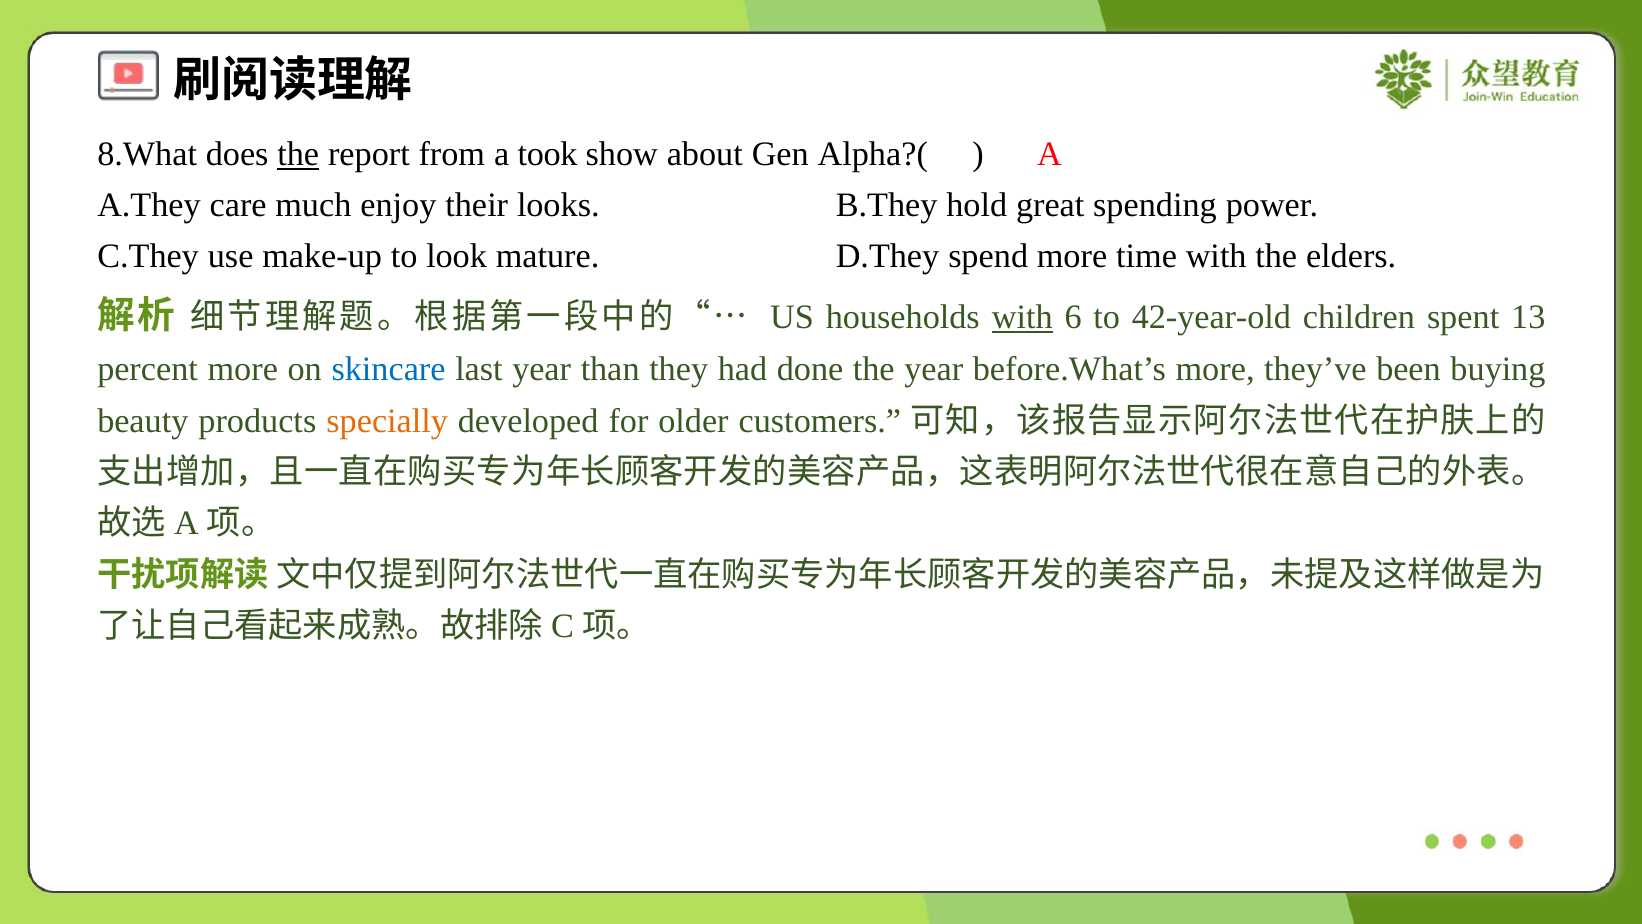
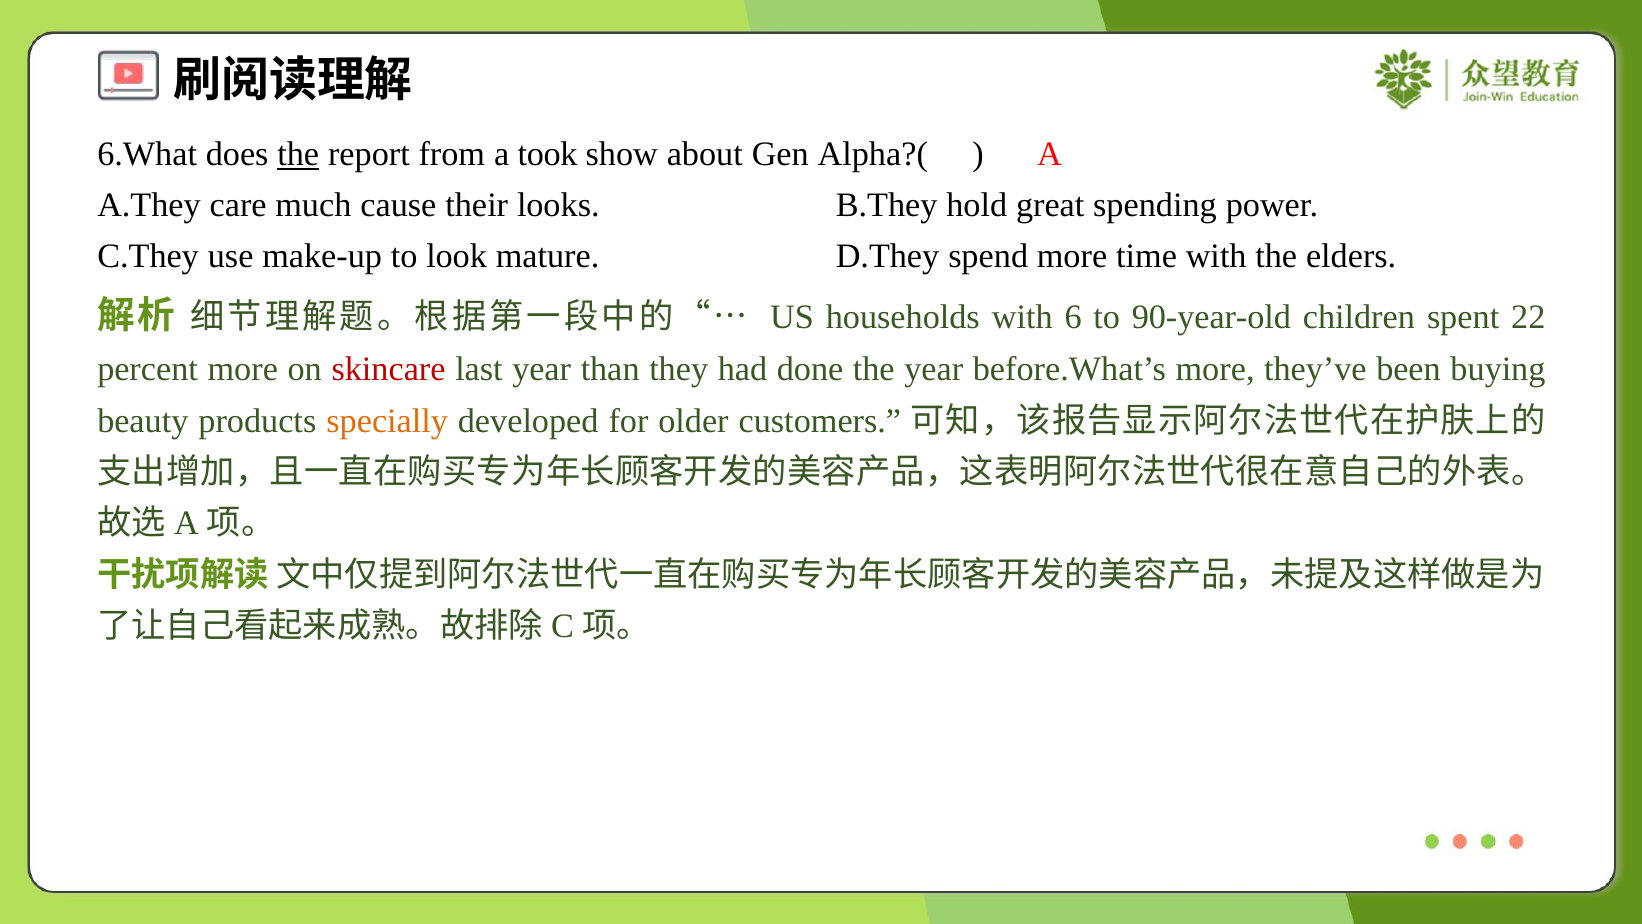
8.What: 8.What -> 6.What (147, 154)
enjoy: enjoy -> cause (398, 205)
with underline: present -> none (1022, 317)
42-year-old: 42-year-old -> 90-year-old (1211, 317)
13: 13 -> 22 (1528, 317)
skincare colour: blue -> red (389, 369)
